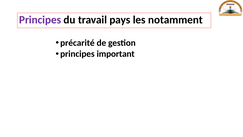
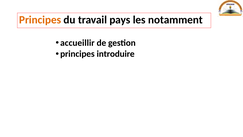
Principes colour: purple -> orange (40, 20)
précarité: précarité -> accueillir (77, 43)
important: important -> introduire (116, 54)
